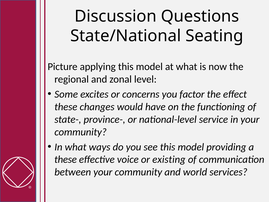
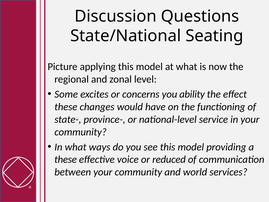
factor: factor -> ability (192, 94)
existing: existing -> reduced (169, 159)
